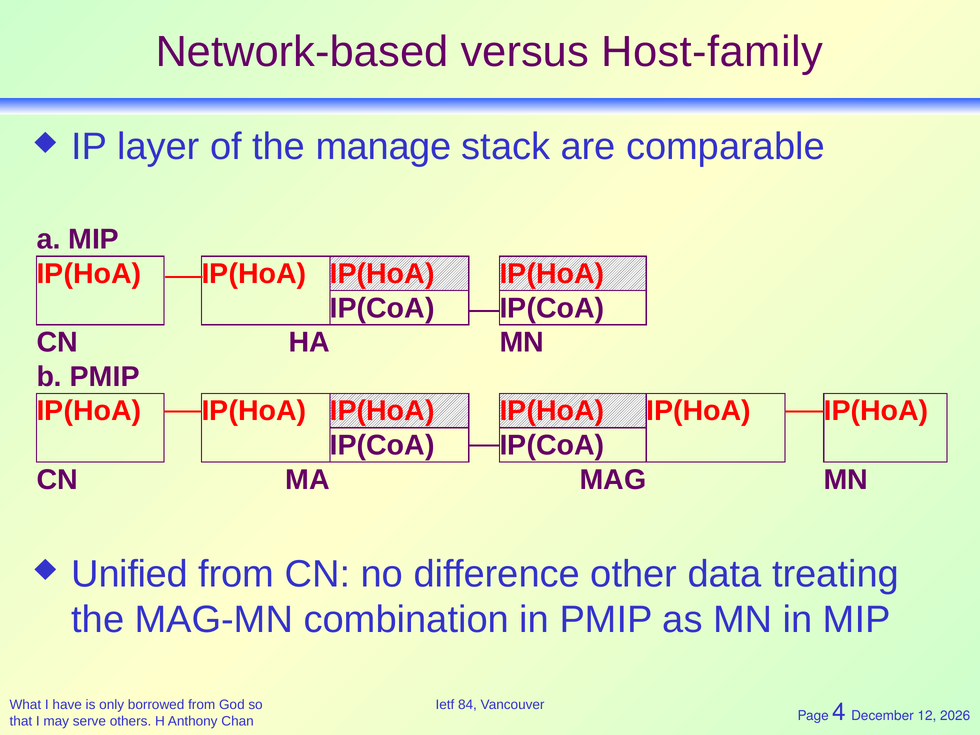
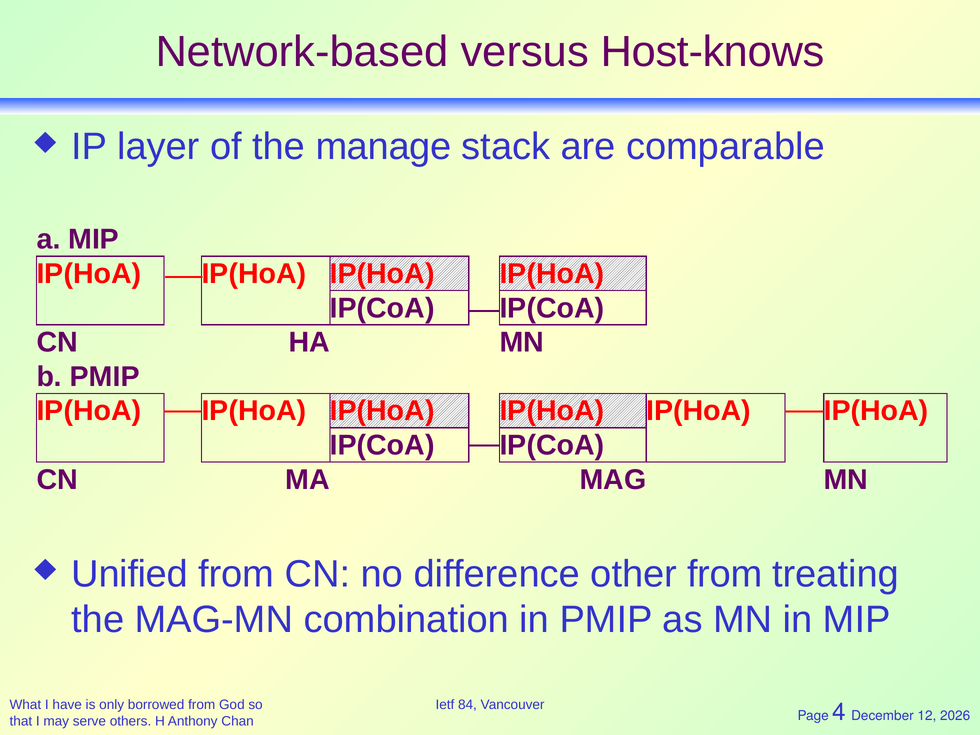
Host-family: Host-family -> Host-knows (713, 52)
other data: data -> from (725, 574)
